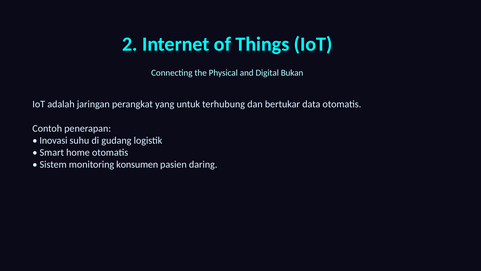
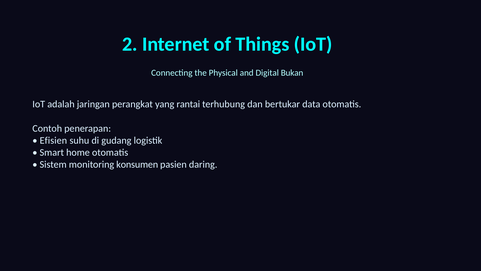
untuk: untuk -> rantai (188, 104)
Inovasi: Inovasi -> Efisien (53, 140)
